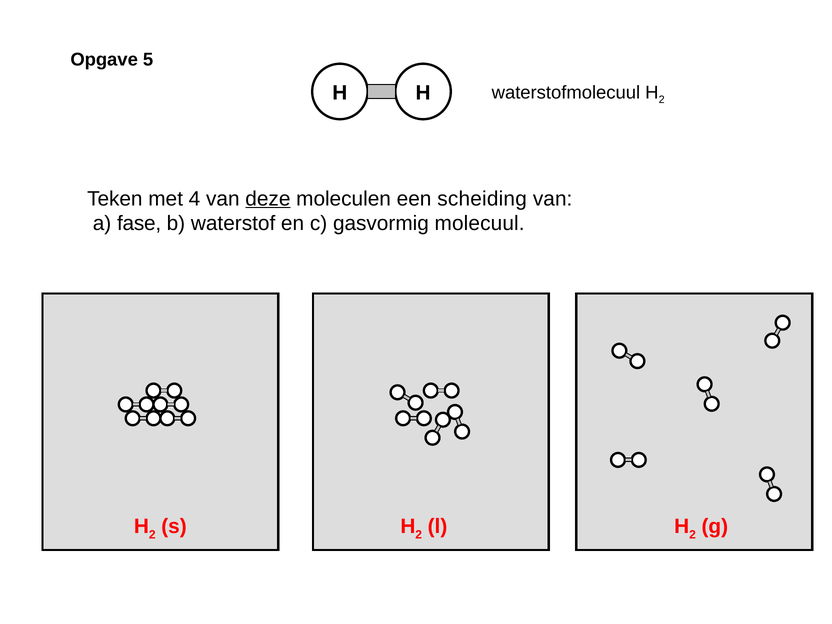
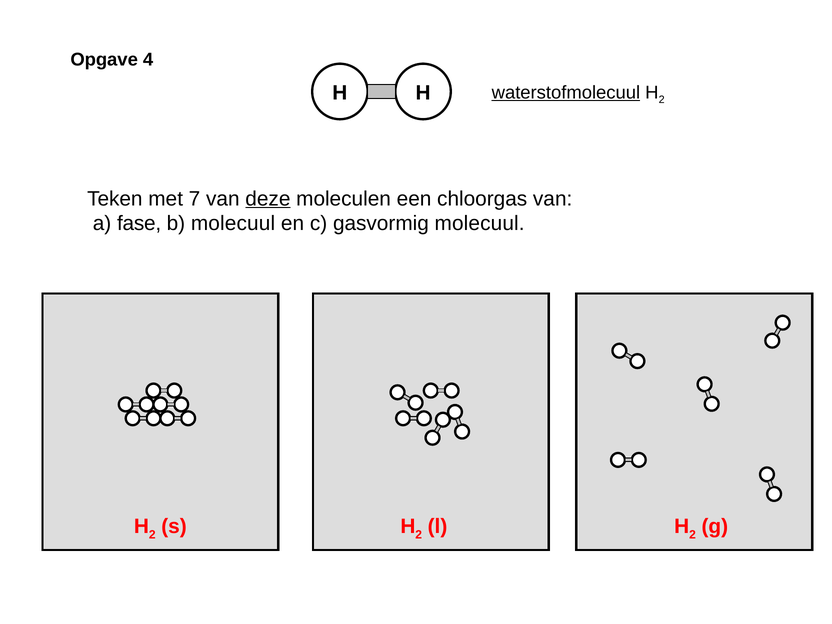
5: 5 -> 4 (148, 60)
waterstofmolecuul underline: none -> present (566, 93)
4: 4 -> 7 (195, 199)
scheiding: scheiding -> chloorgas (482, 199)
b waterstof: waterstof -> molecuul (233, 224)
